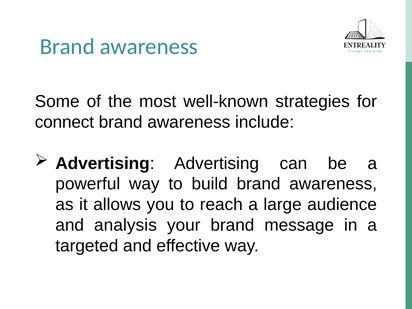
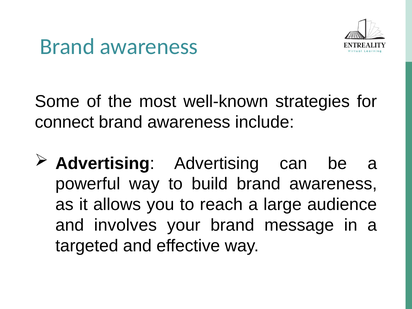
analysis: analysis -> involves (125, 225)
